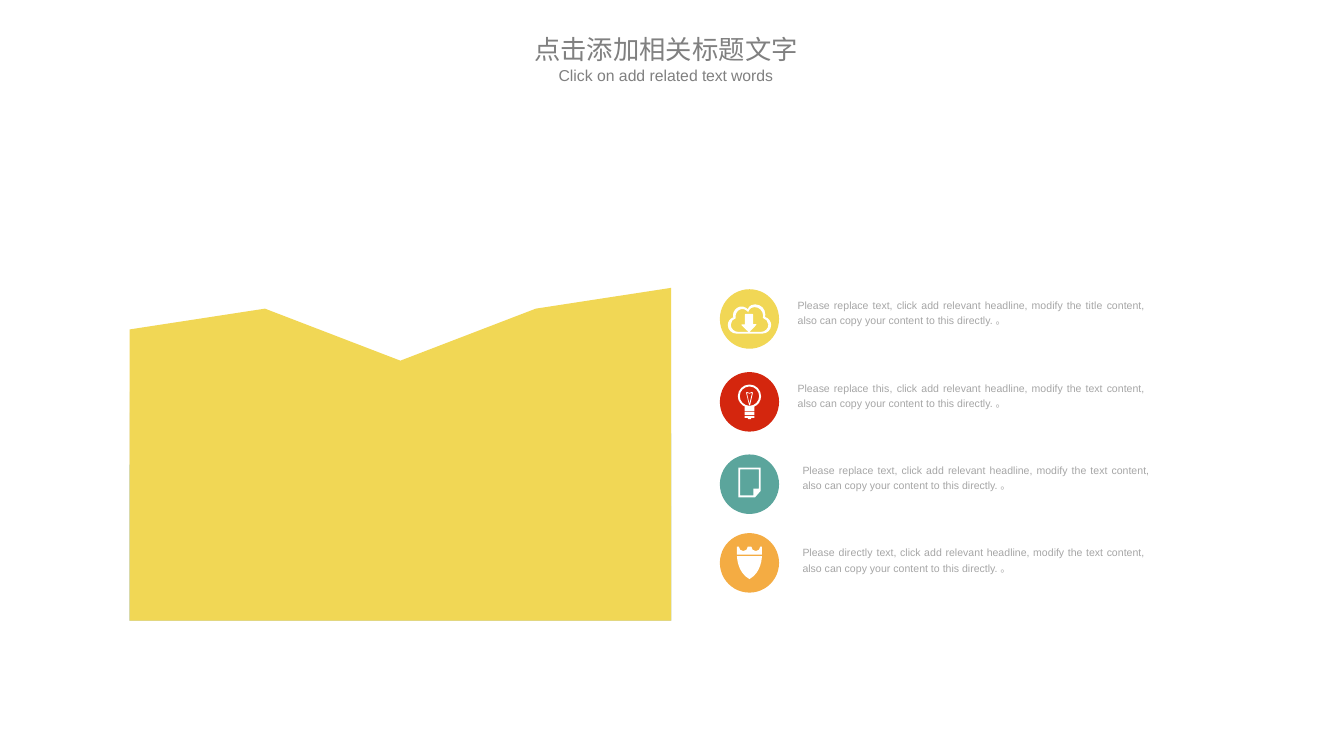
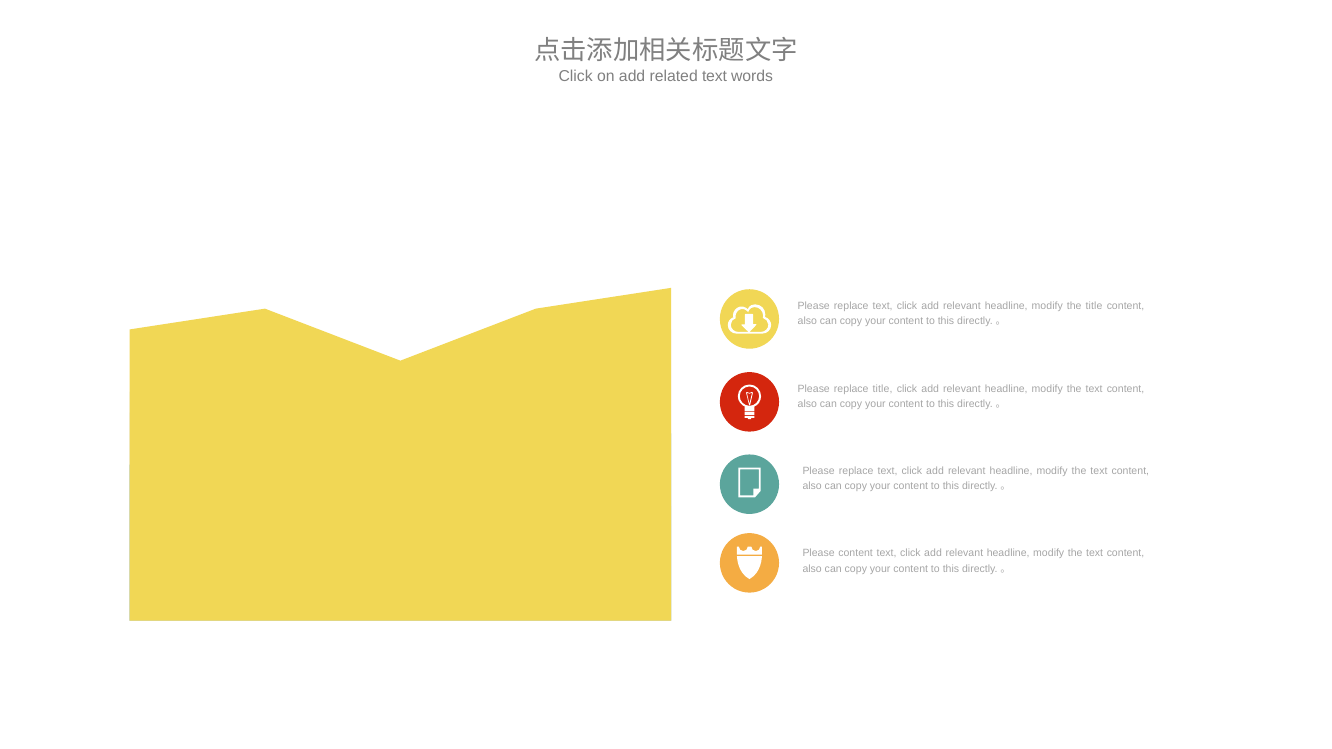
replace this: this -> title (883, 389)
Please directly: directly -> content (856, 554)
